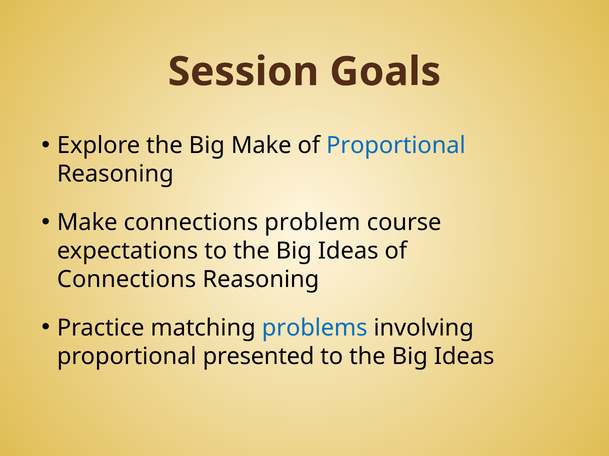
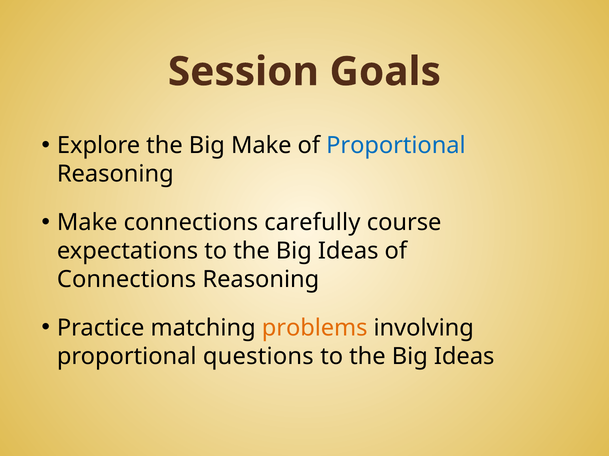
problem: problem -> carefully (312, 223)
problems colour: blue -> orange (315, 329)
presented: presented -> questions (258, 357)
